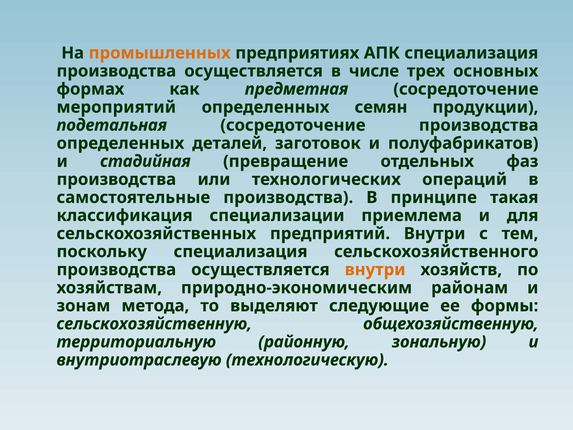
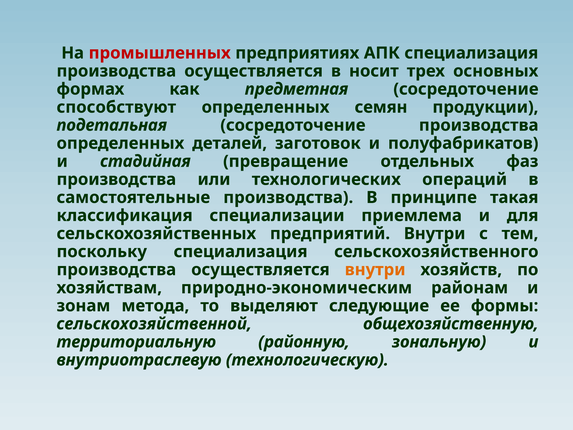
промышленных colour: orange -> red (160, 53)
числе: числе -> носит (374, 71)
мероприятий: мероприятий -> способствуют (116, 107)
сельскохозяйственную: сельскохозяйственную -> сельскохозяйственной (154, 324)
